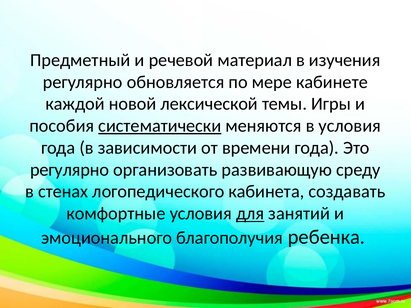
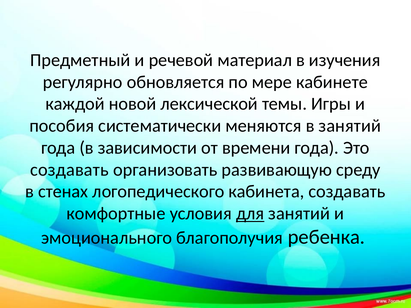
систематически underline: present -> none (160, 126)
в условия: условия -> занятий (350, 126)
регулярно: регулярно -> создавать (69, 170)
